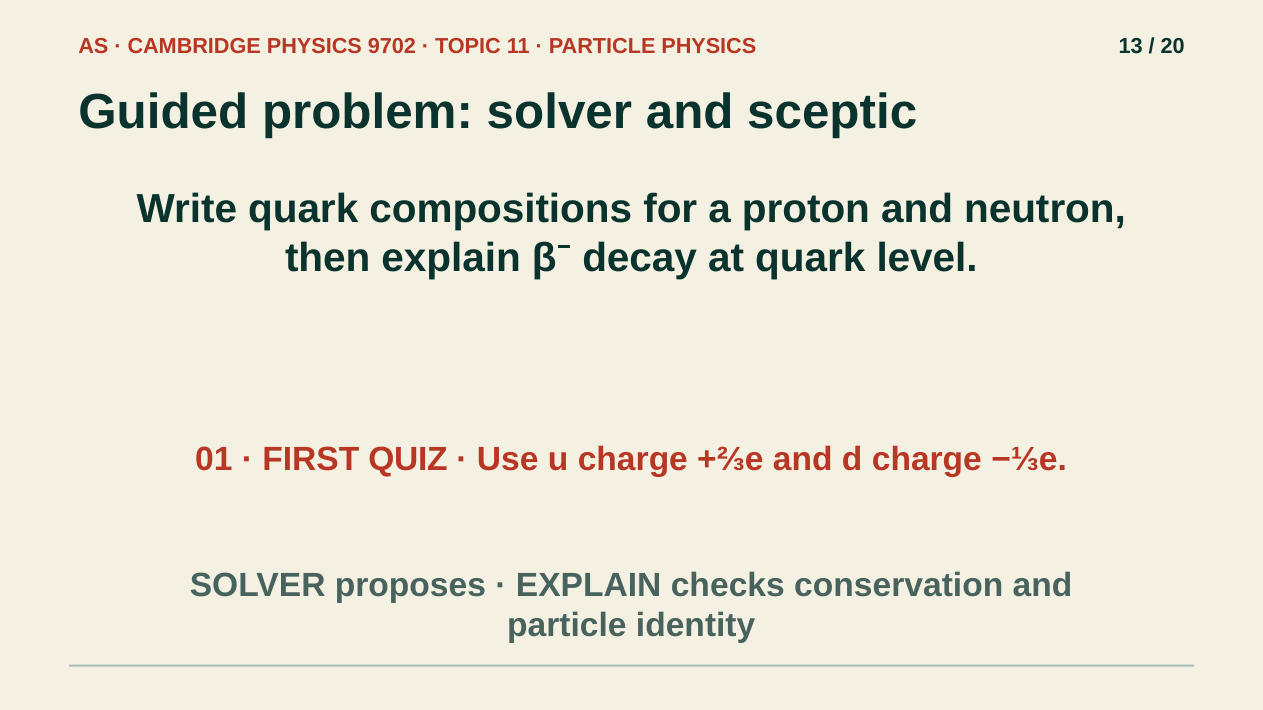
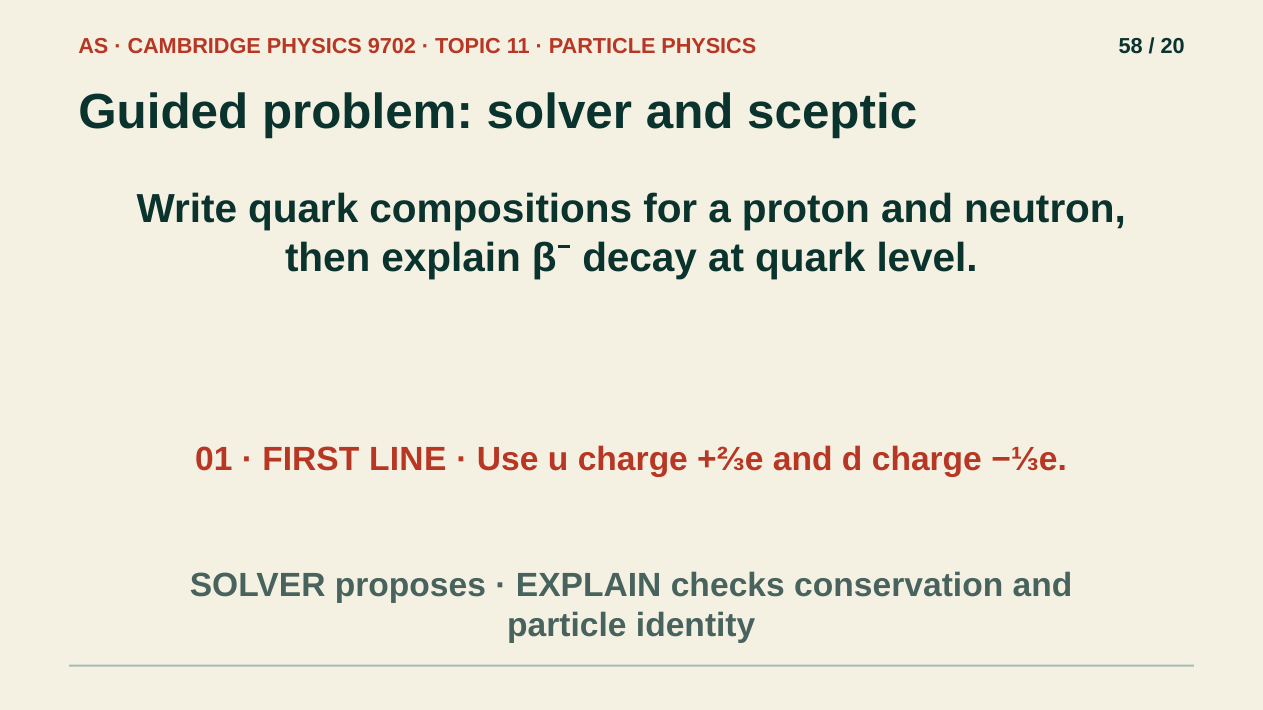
13: 13 -> 58 (1131, 47)
QUIZ: QUIZ -> LINE (408, 459)
